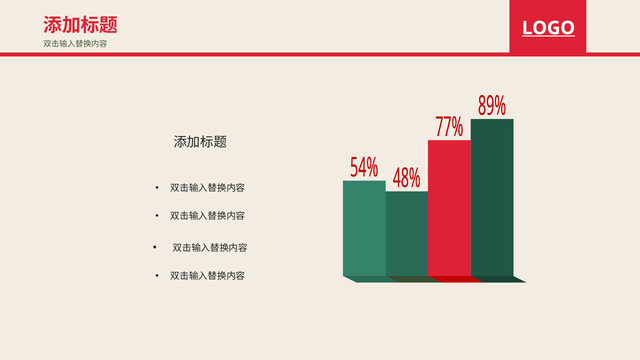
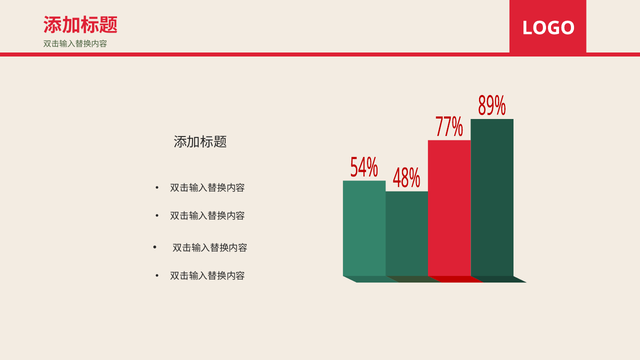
LOGO underline: present -> none (548, 28)
